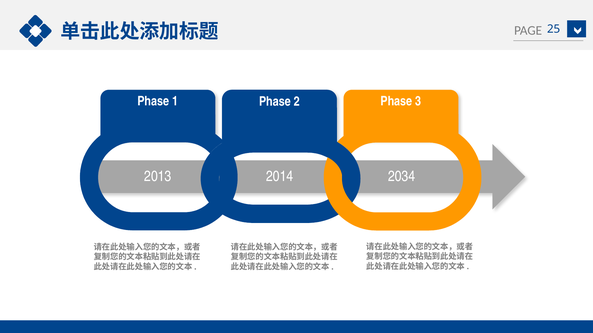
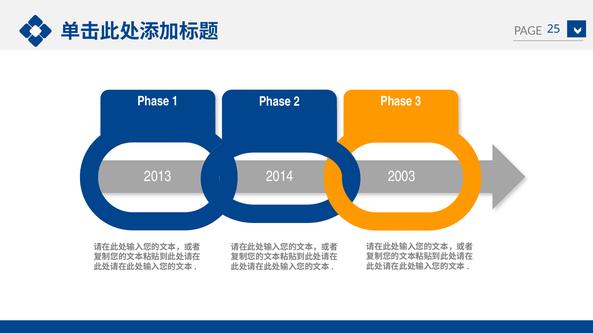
2034: 2034 -> 2003 (402, 177)
